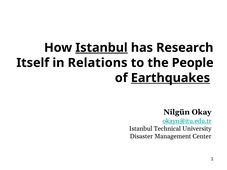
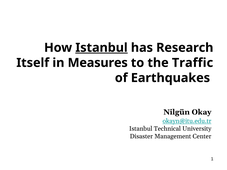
Relations: Relations -> Measures (98, 63)
People: People -> Traffic (193, 63)
Earthquakes underline: present -> none (170, 78)
